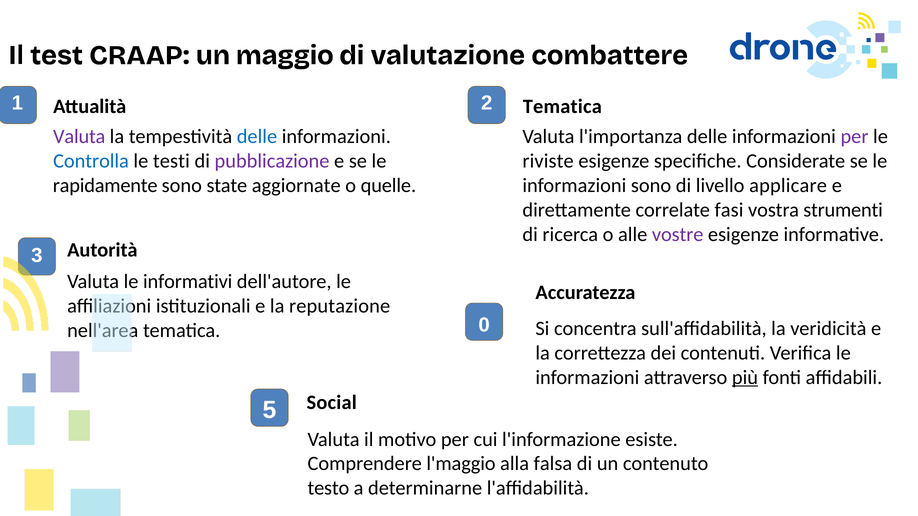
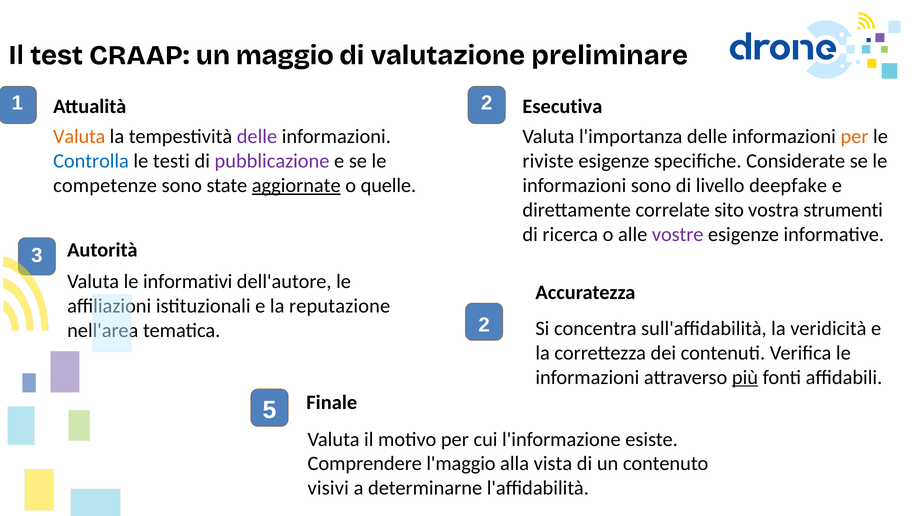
combattere: combattere -> preliminare (610, 55)
2 Tematica: Tematica -> Esecutiva (562, 107)
Valuta colour: purple -> orange (79, 137)
delle colour: blue -> purple (257, 137)
per colour: purple -> orange (854, 137)
rapidamente: rapidamente -> competenze (105, 186)
aggiornate underline: none -> present (296, 186)
applicare: applicare -> deepfake (788, 186)
fasi: fasi -> sito (729, 210)
tematica 0: 0 -> 2 (484, 325)
Social: Social -> Finale (332, 403)
falsa: falsa -> vista (553, 464)
testo: testo -> visivi (328, 489)
